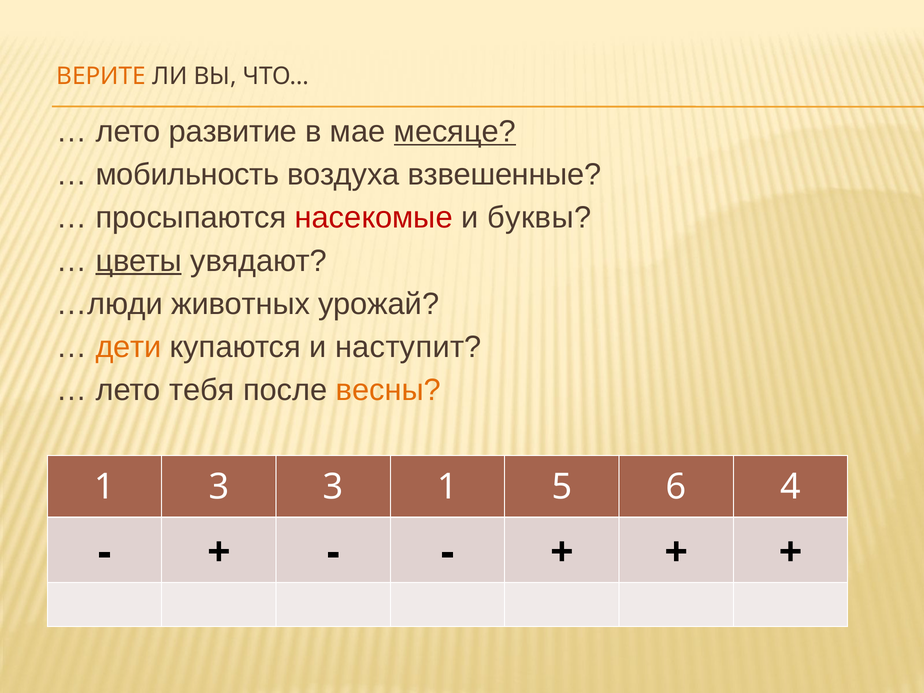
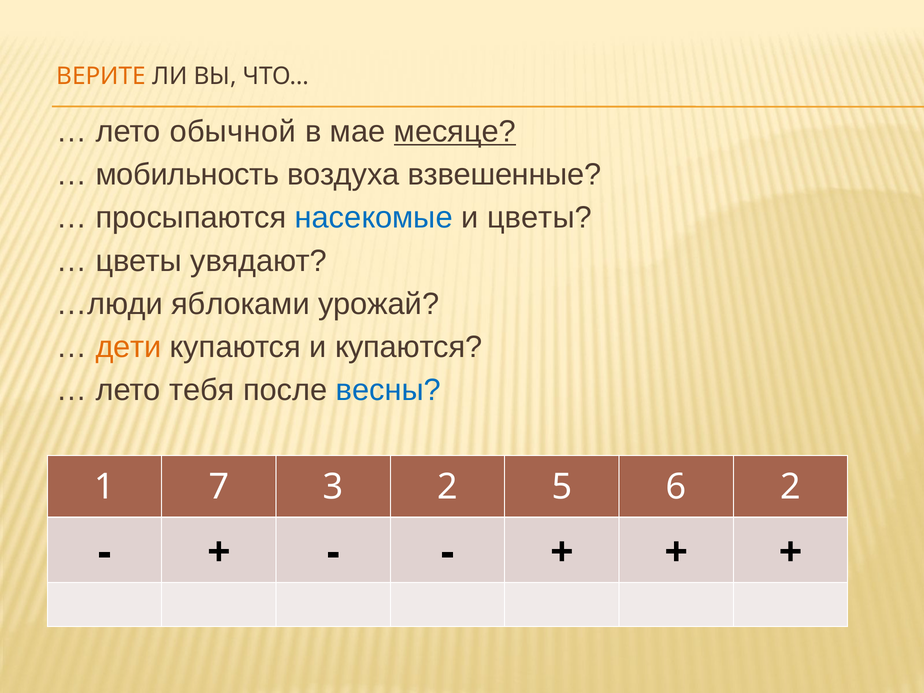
развитие: развитие -> обычной (233, 132)
насекомые colour: red -> blue (374, 218)
и буквы: буквы -> цветы (539, 218)
цветы underline: present -> none (139, 261)
животных: животных -> яблоками (241, 304)
и наступит: наступит -> купаются (409, 347)
весны colour: orange -> blue (388, 390)
1 3: 3 -> 7 (219, 487)
3 1: 1 -> 2 (448, 487)
6 4: 4 -> 2 (791, 487)
